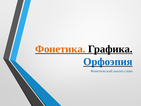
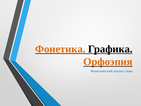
Орфоэпия colour: blue -> orange (108, 62)
